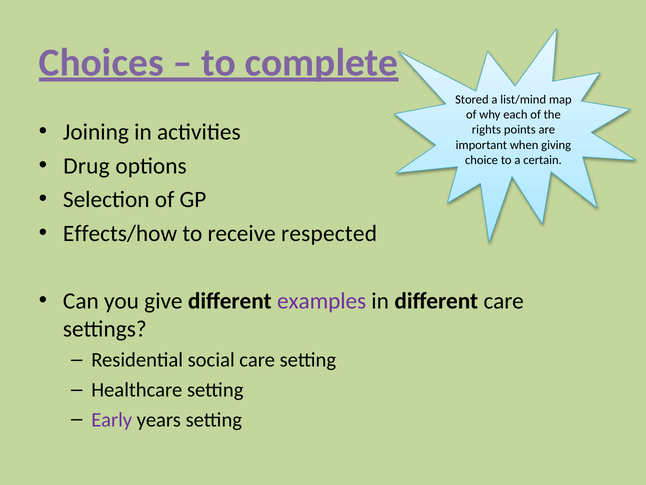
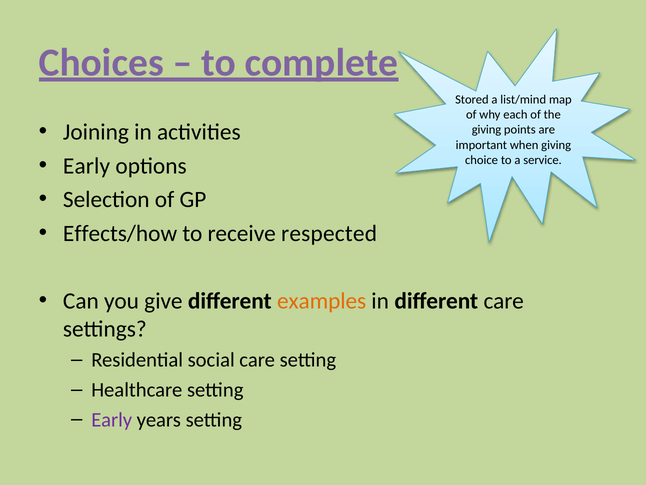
rights: rights -> giving (486, 130)
Drug: Drug -> Early (87, 166)
certain: certain -> service (543, 160)
examples colour: purple -> orange (322, 301)
